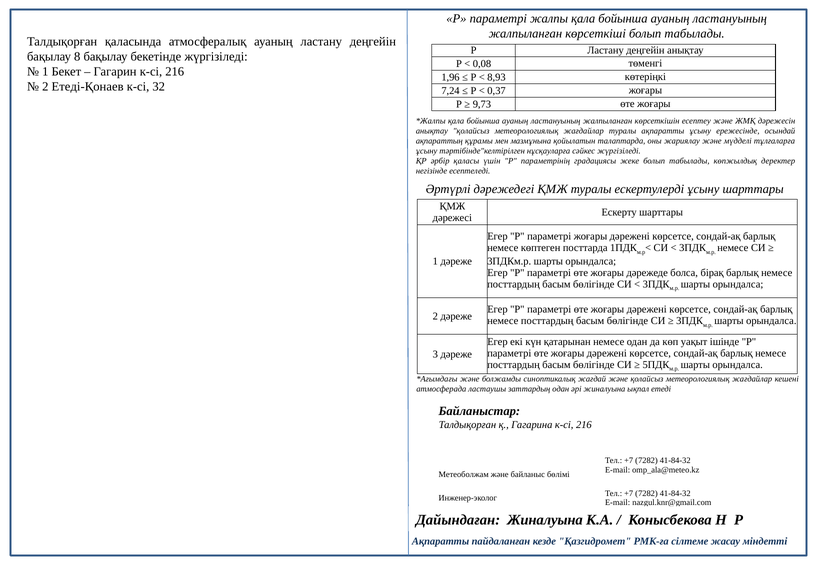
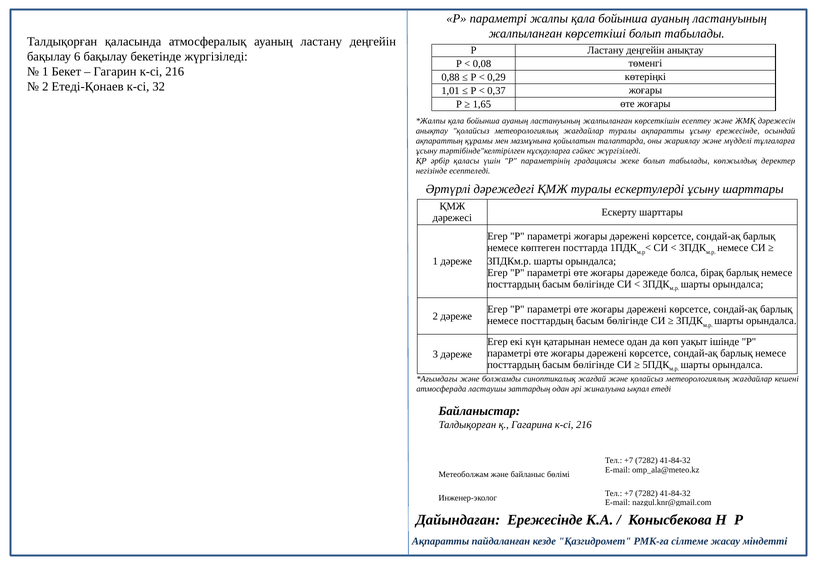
8: 8 -> 6 (77, 57)
1,96: 1,96 -> 0,88 (450, 77)
8,93: 8,93 -> 0,29 (497, 77)
7,24: 7,24 -> 1,01 (450, 91)
9,73: 9,73 -> 1,65 (482, 104)
Дайындаған Жиналуына: Жиналуына -> Ережесінде (545, 520)
